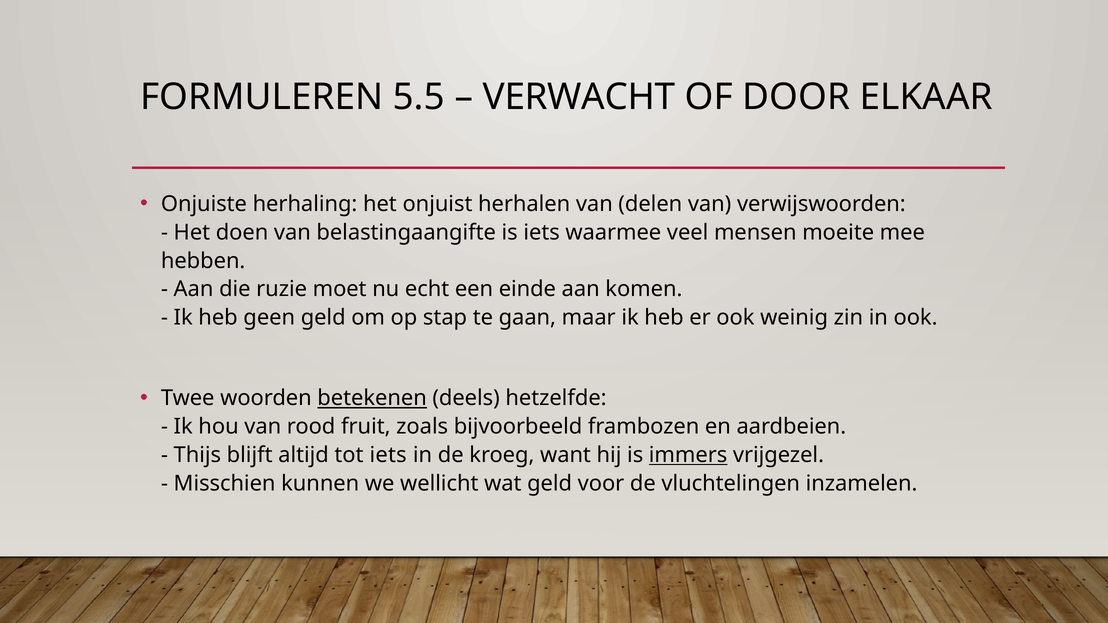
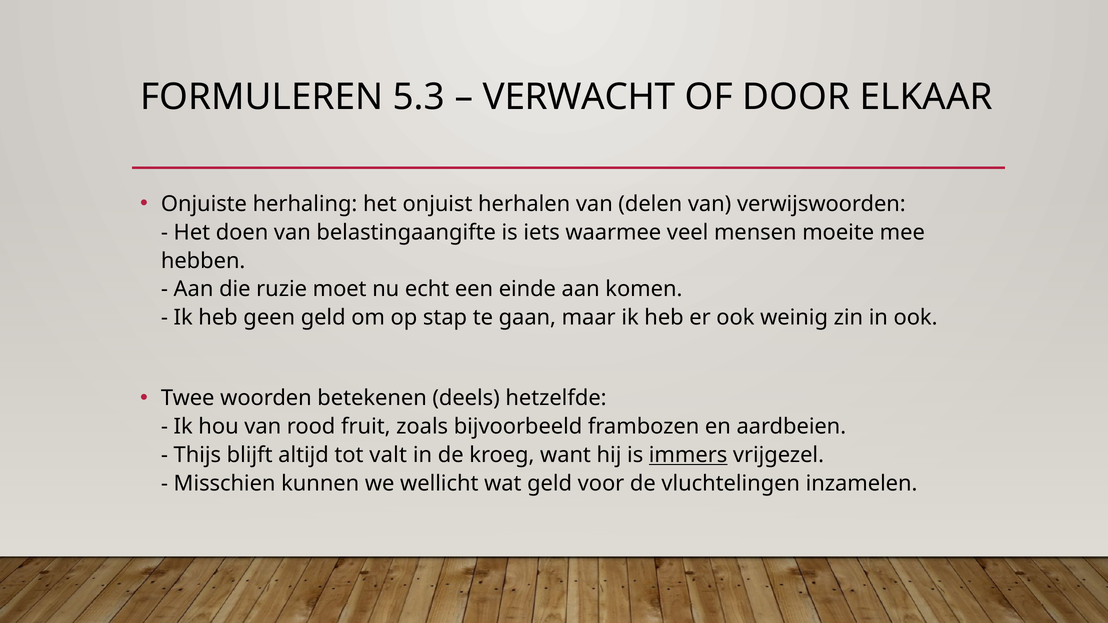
5.5: 5.5 -> 5.3 (419, 97)
betekenen underline: present -> none (372, 398)
tot iets: iets -> valt (388, 455)
